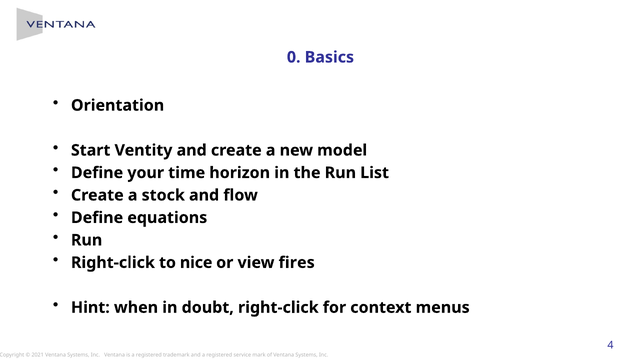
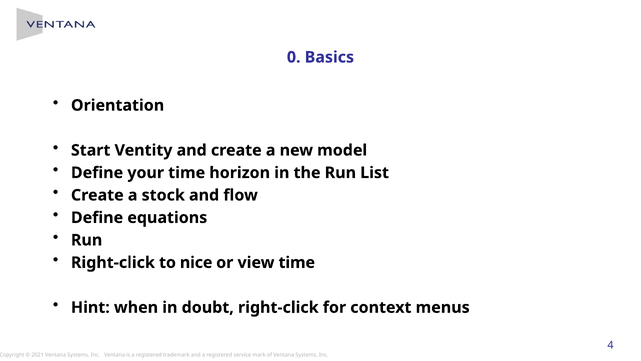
view fires: fires -> time (297, 262)
